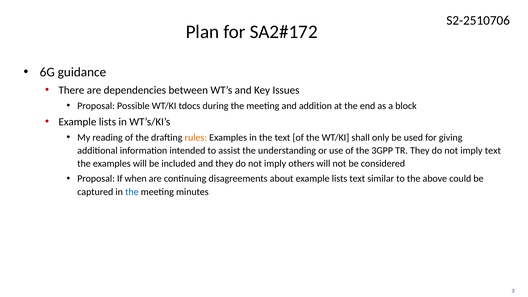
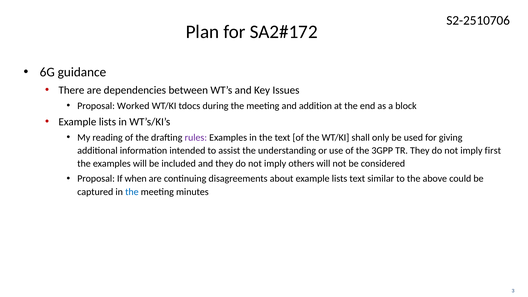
Possible: Possible -> Worked (133, 106)
rules colour: orange -> purple (196, 138)
imply text: text -> first (493, 151)
